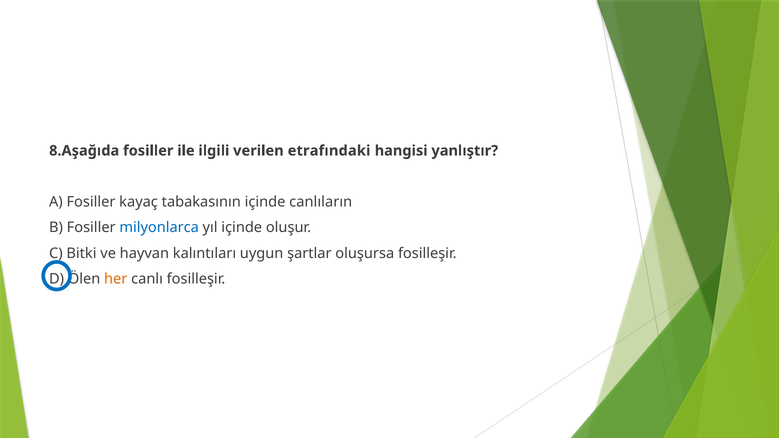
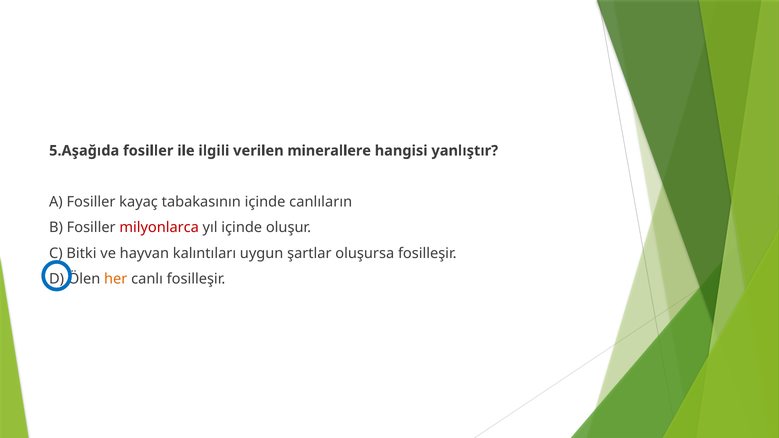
8.Aşağıda: 8.Aşağıda -> 5.Aşağıda (84, 151)
etrafındaki: etrafındaki -> minerallere (329, 151)
milyonlarca colour: blue -> red (159, 228)
